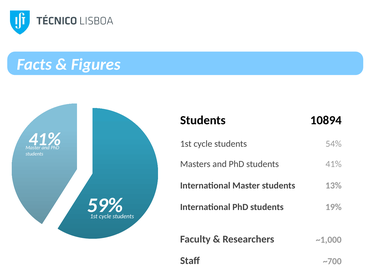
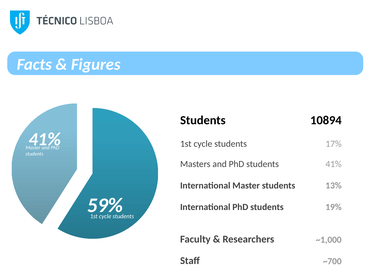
54%: 54% -> 17% (334, 144)
